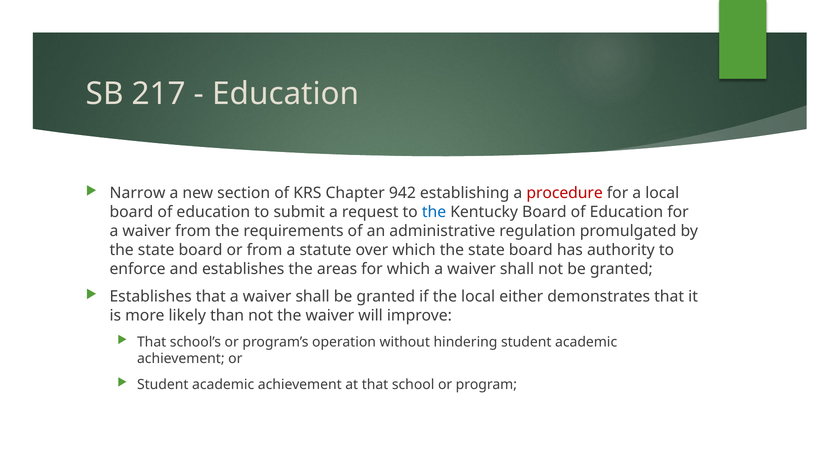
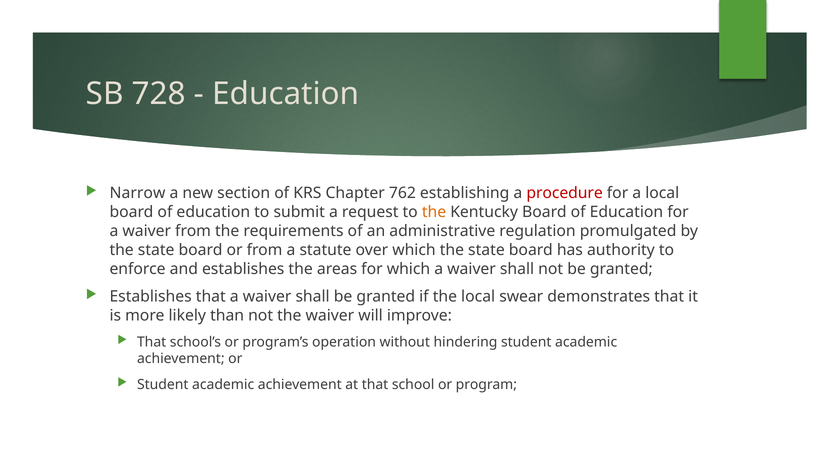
217: 217 -> 728 (159, 94)
942: 942 -> 762 (402, 193)
the colour: blue -> orange (434, 212)
either: either -> swear (521, 296)
